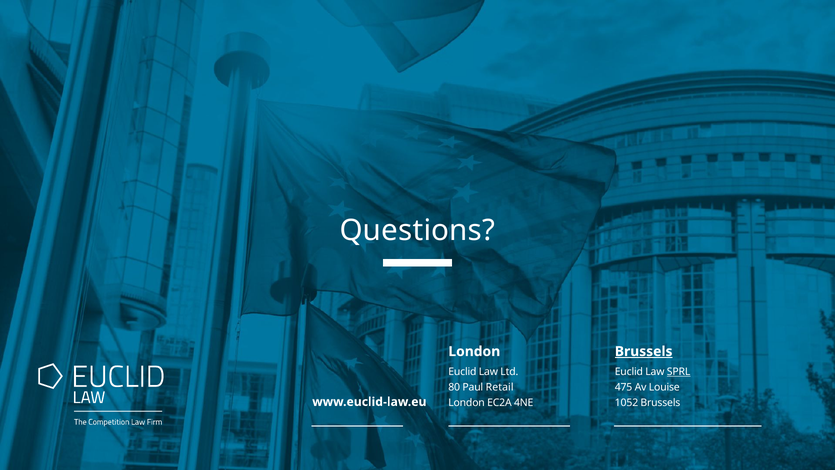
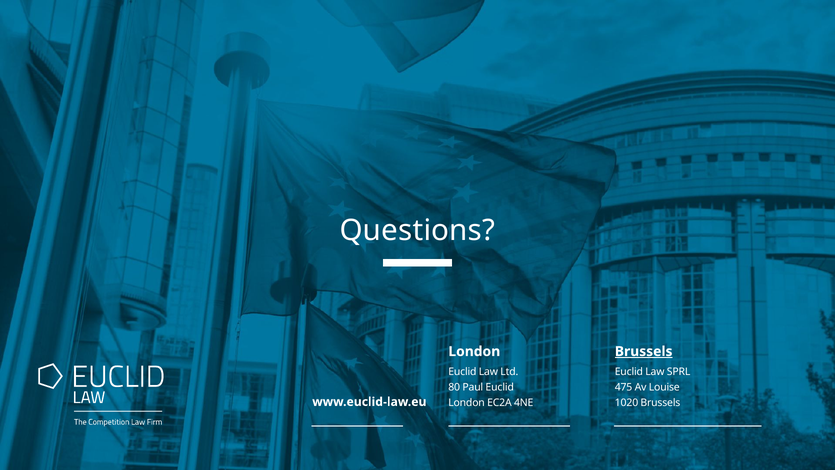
SPRL underline: present -> none (679, 371)
Paul Retail: Retail -> Euclid (500, 387)
1052: 1052 -> 1020 (627, 403)
